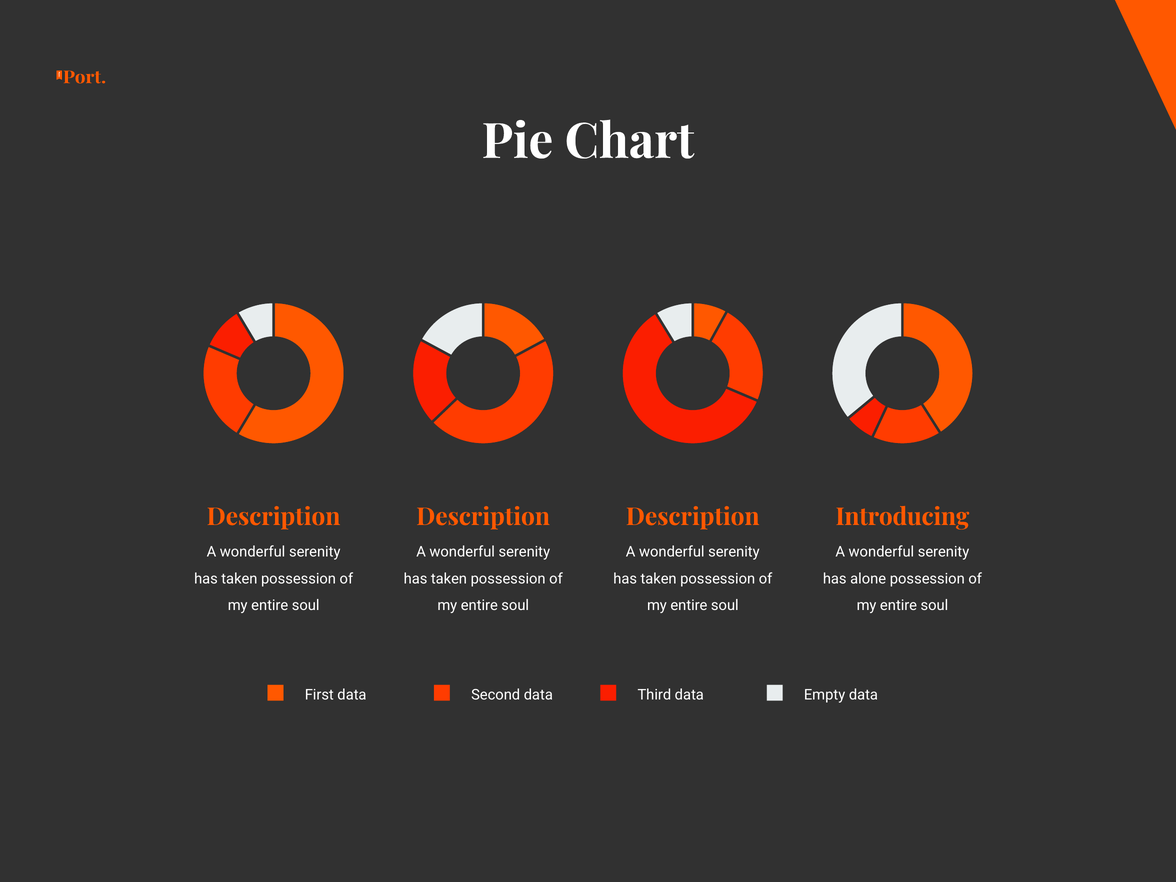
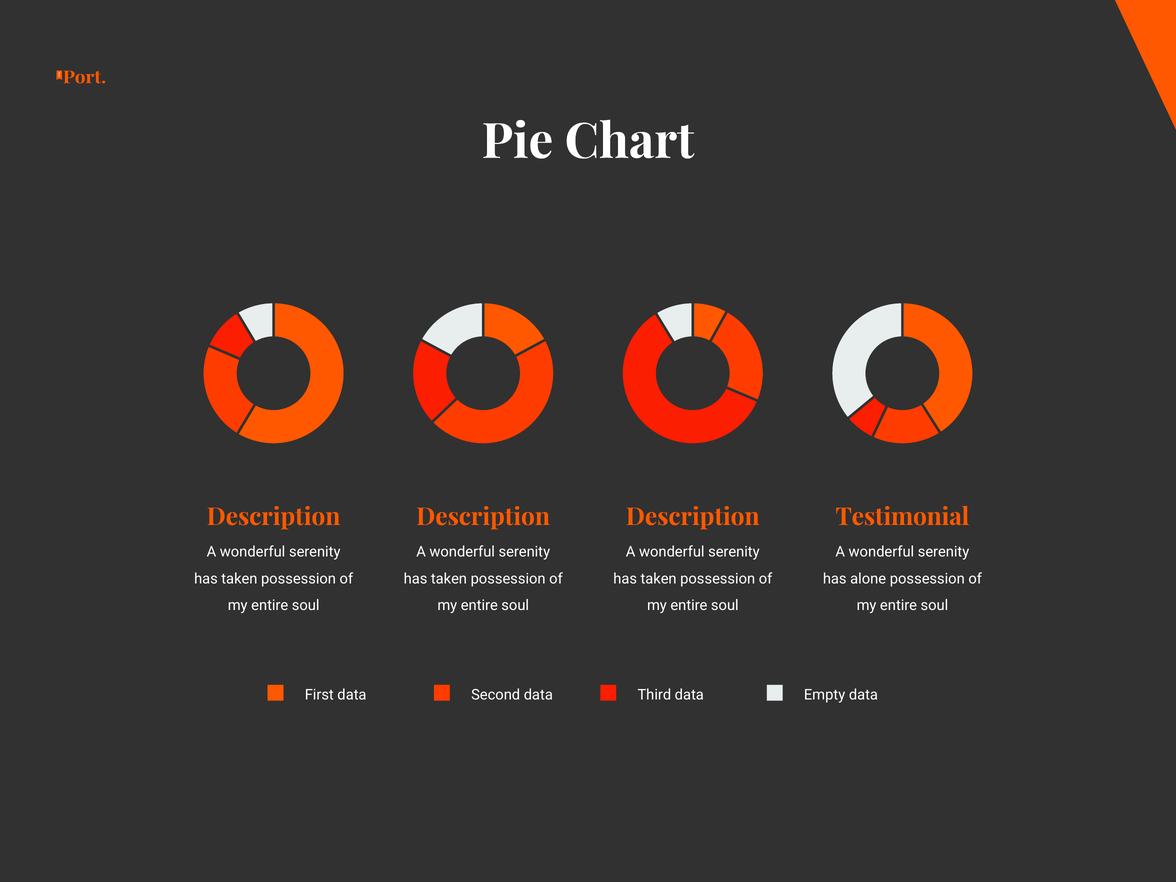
Introducing: Introducing -> Testimonial (902, 517)
